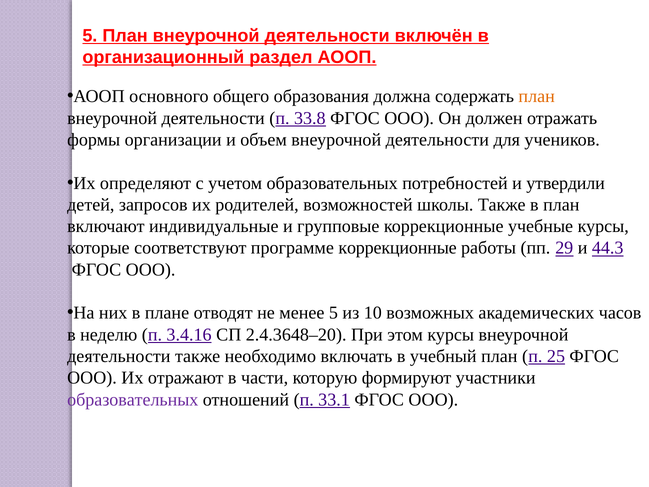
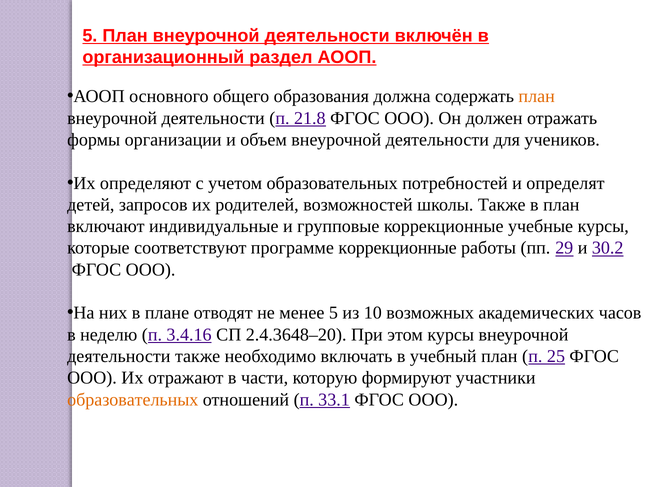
33.8: 33.8 -> 21.8 (310, 118)
утвердили: утвердили -> определят (565, 183)
44.3: 44.3 -> 30.2 (608, 248)
образовательных colour: purple -> orange (133, 399)
